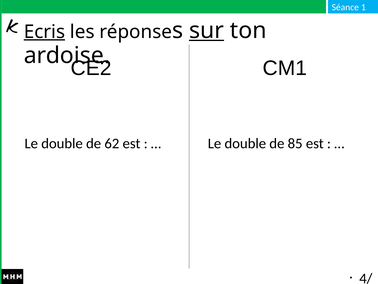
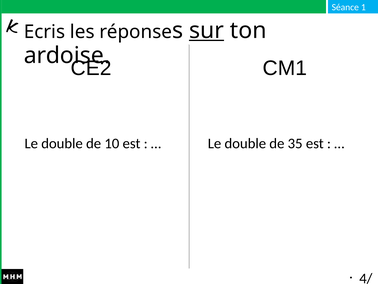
Ecris underline: present -> none (44, 32)
62: 62 -> 10 (112, 143)
85: 85 -> 35 (295, 143)
